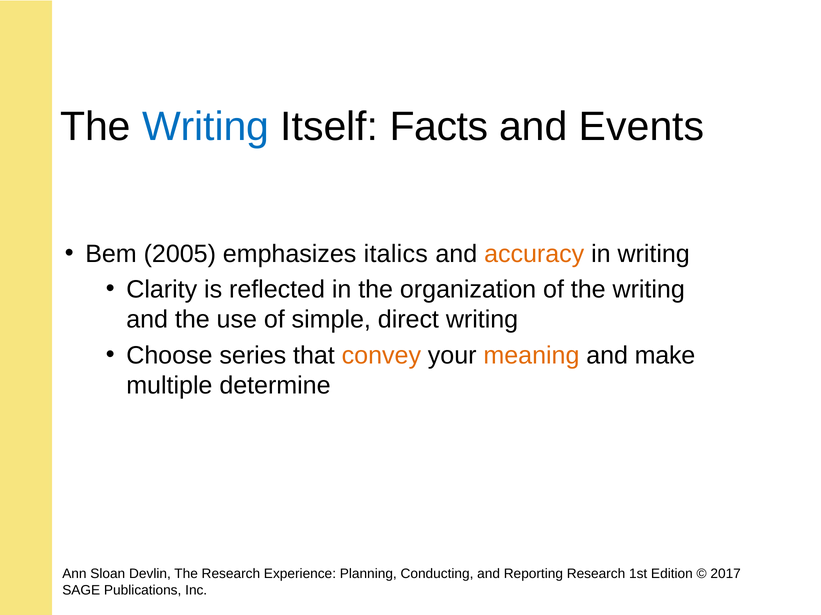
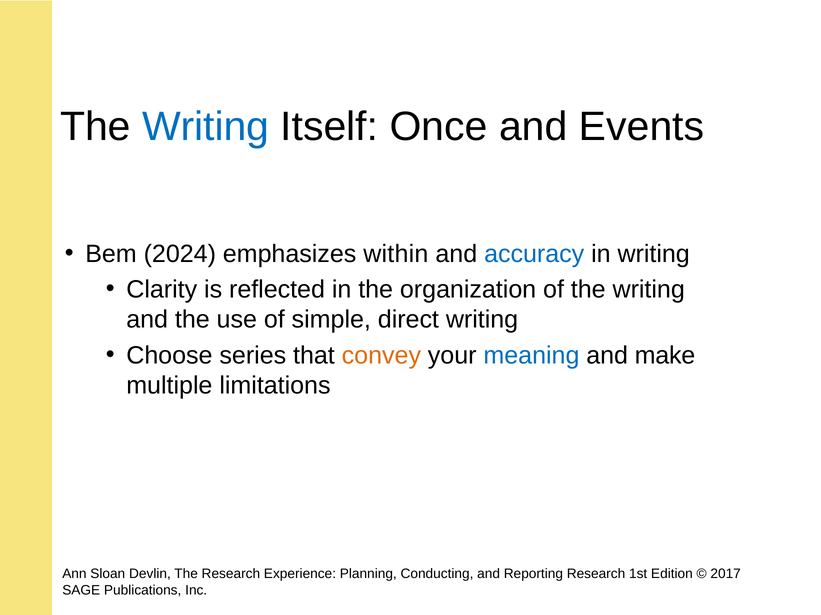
Facts: Facts -> Once (439, 127)
2005: 2005 -> 2024 (180, 254)
italics: italics -> within (396, 254)
accuracy colour: orange -> blue (534, 254)
meaning colour: orange -> blue (531, 356)
determine: determine -> limitations (275, 386)
